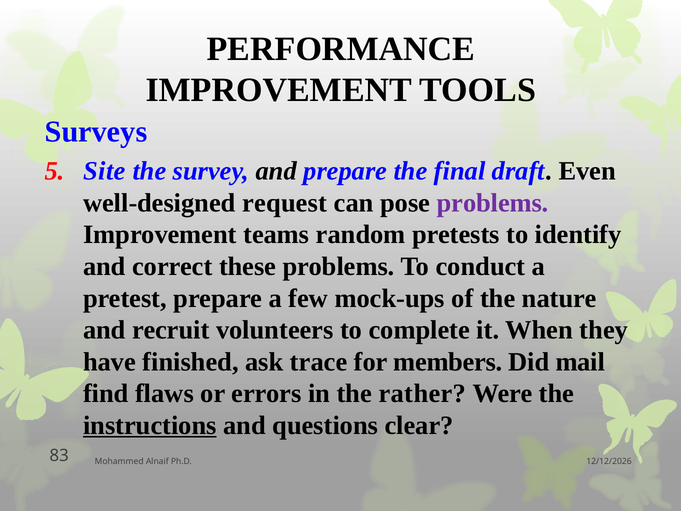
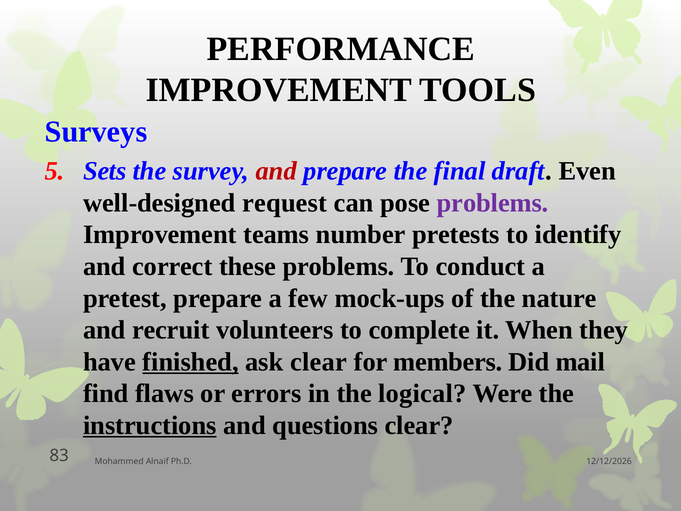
Site: Site -> Sets (105, 171)
and colour: black -> red (276, 171)
random: random -> number (361, 235)
finished underline: none -> present (191, 362)
ask trace: trace -> clear (319, 362)
rather: rather -> logical (422, 394)
